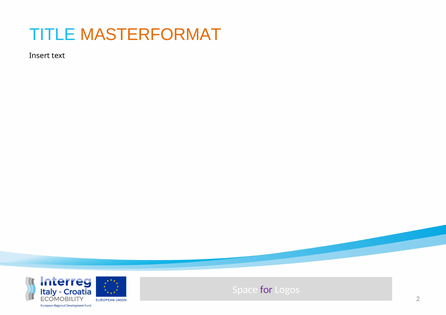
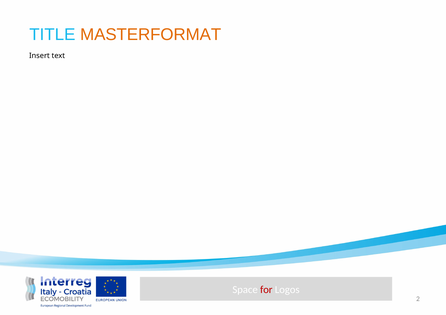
for colour: purple -> red (266, 290)
